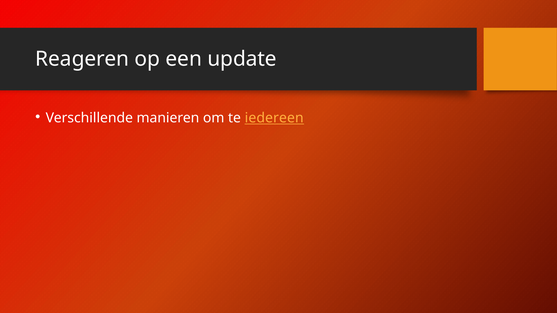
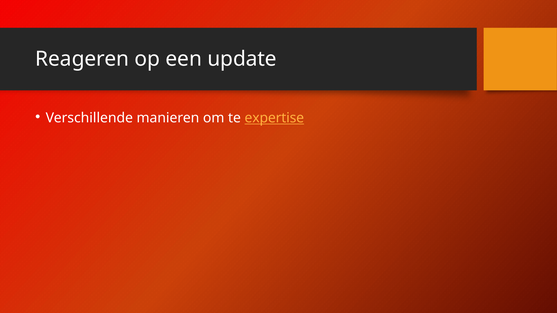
iedereen: iedereen -> expertise (274, 118)
